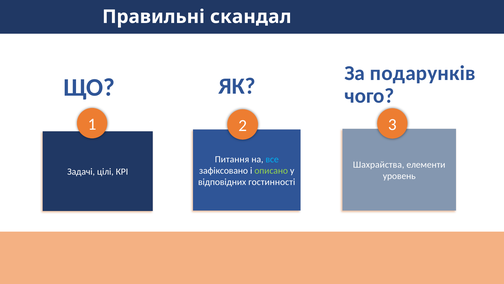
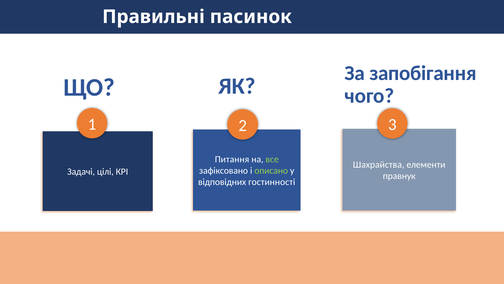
скандал: скандал -> пасинок (251, 17)
подарунків: подарунків -> запобігання (423, 73)
все colour: light blue -> light green (272, 159)
уровень: уровень -> правнук (399, 176)
